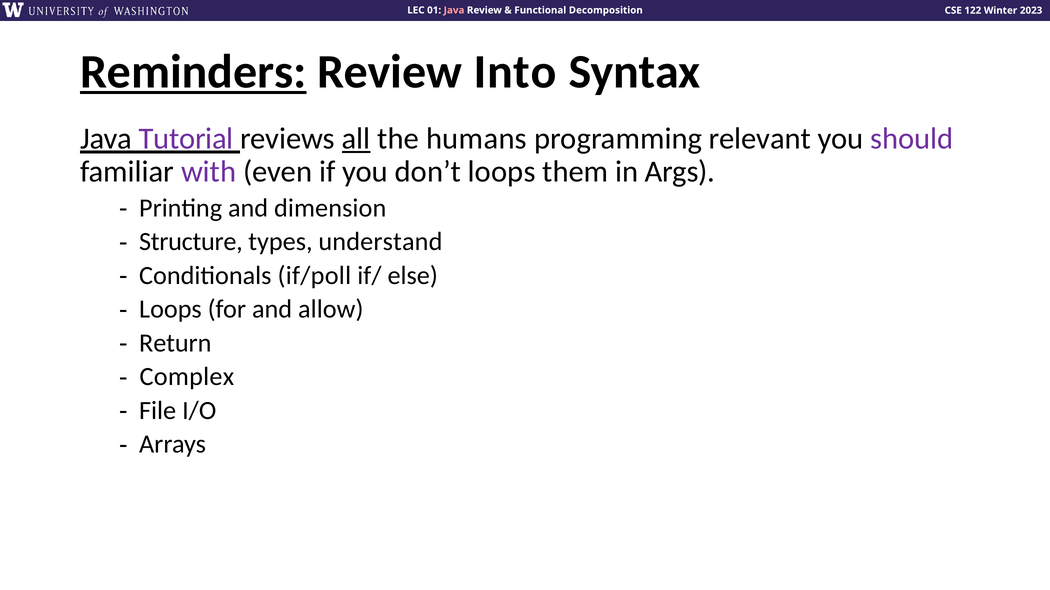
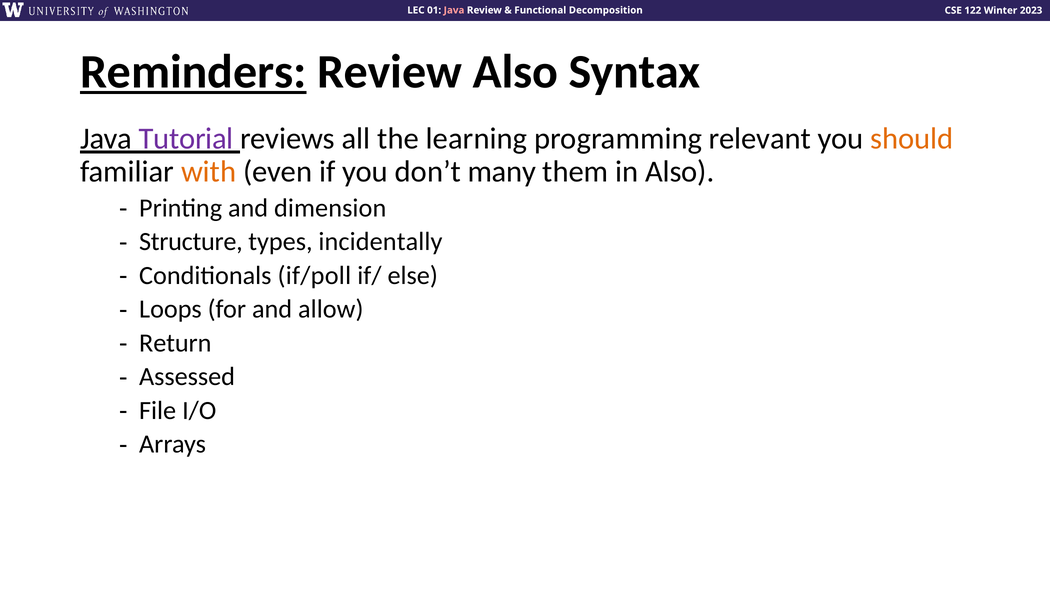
Review Into: Into -> Also (516, 72)
all underline: present -> none (356, 139)
humans: humans -> learning (477, 139)
should colour: purple -> orange (912, 139)
with colour: purple -> orange (209, 172)
don’t loops: loops -> many (502, 172)
in Args: Args -> Also (680, 172)
understand: understand -> incidentally (380, 242)
Complex: Complex -> Assessed (187, 377)
